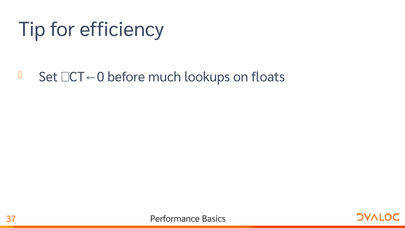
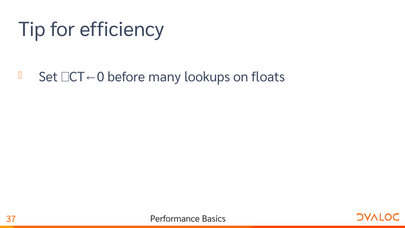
much: much -> many (165, 77)
